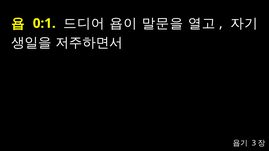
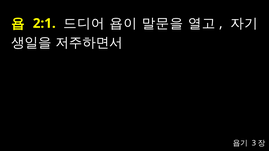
0:1: 0:1 -> 2:1 (44, 23)
